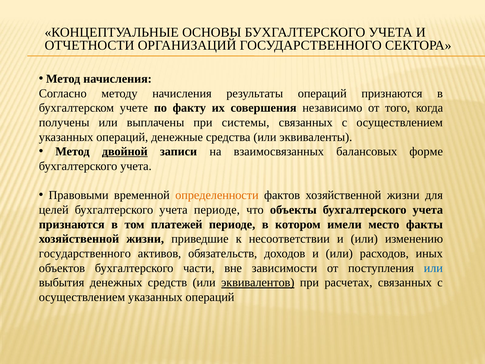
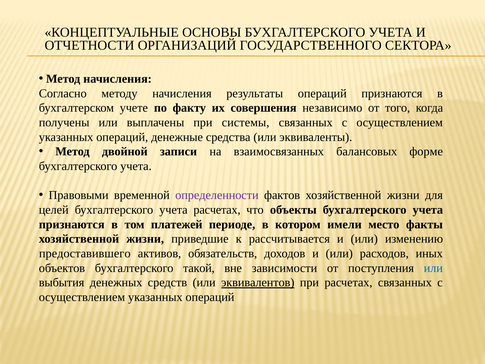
двойной underline: present -> none (125, 151)
определенности colour: orange -> purple (217, 195)
учета периоде: периоде -> расчетах (217, 210)
несоответствии: несоответствии -> рассчитывается (289, 239)
государственного: государственного -> предоставившего (85, 253)
части: части -> такой (199, 268)
